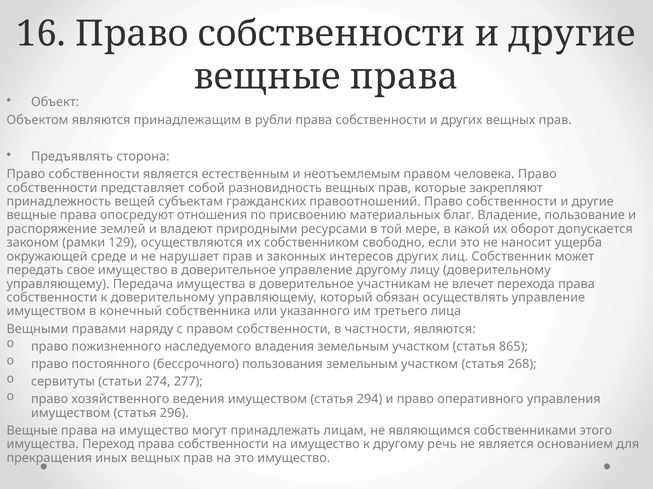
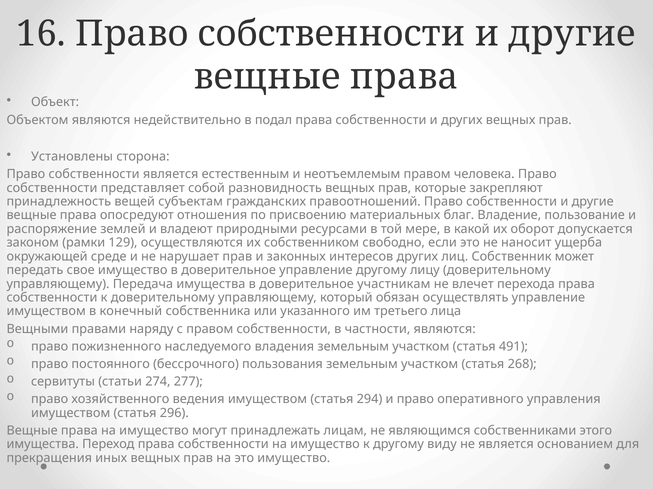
принадлежащим: принадлежащим -> недействительно (187, 120)
рубли: рубли -> подал (274, 120)
Предъявлять: Предъявлять -> Установлены (72, 157)
865: 865 -> 491 (513, 347)
речь: речь -> виду (442, 445)
